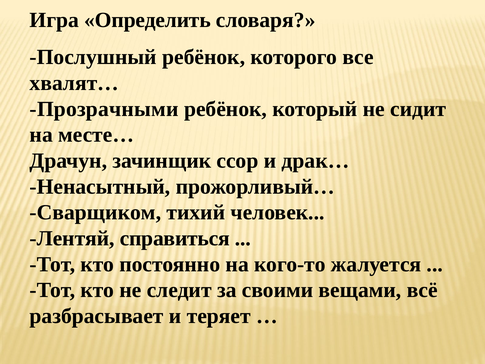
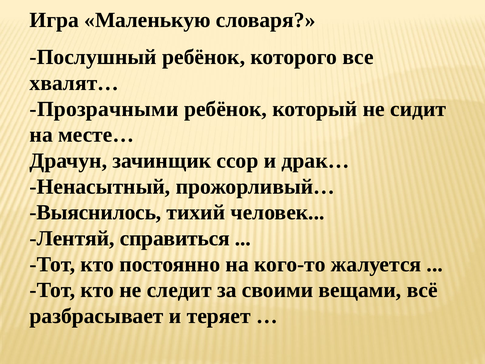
Определить: Определить -> Маленькую (147, 20)
Сварщиком: Сварщиком -> Выяснилось (95, 212)
